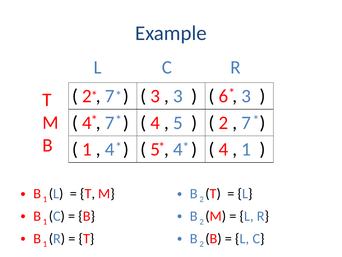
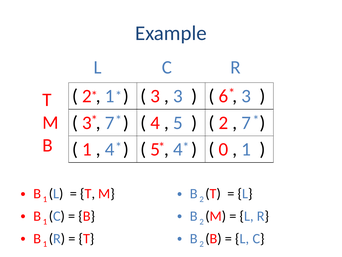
7: 7 -> 1 (110, 96)
4: 4 -> 3 (87, 123)
4: 4 -> 0 (223, 149)
